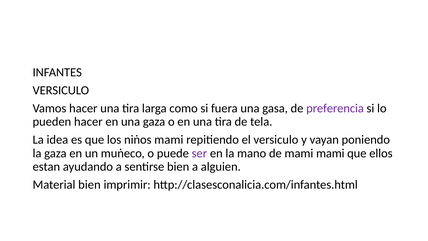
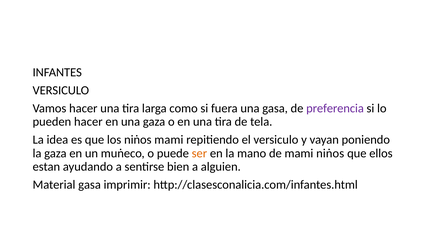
ser colour: purple -> orange (199, 153)
mami mami: mami -> niṅos (330, 153)
Material bien: bien -> gasa (90, 185)
